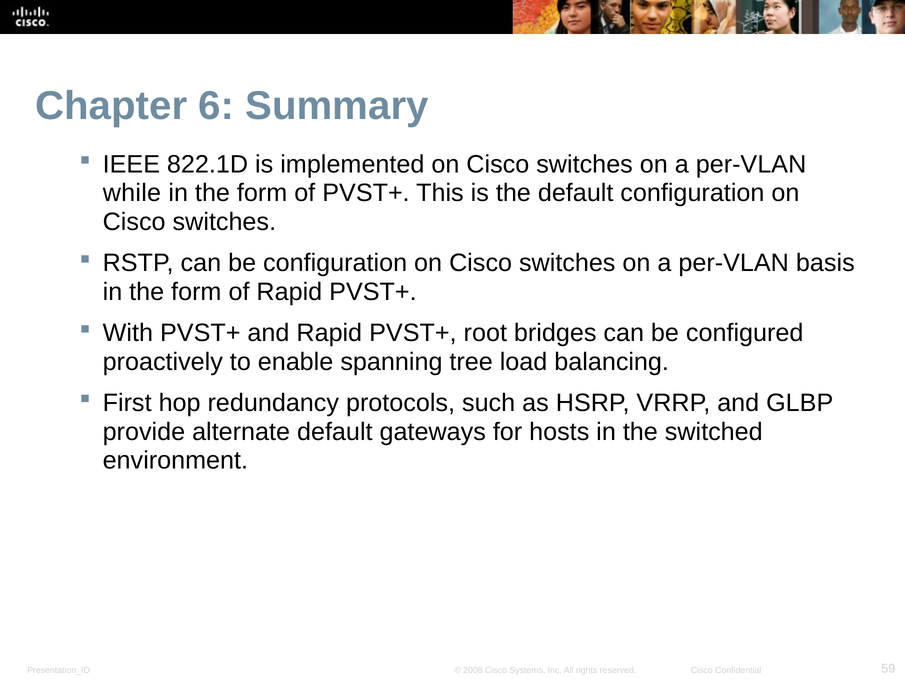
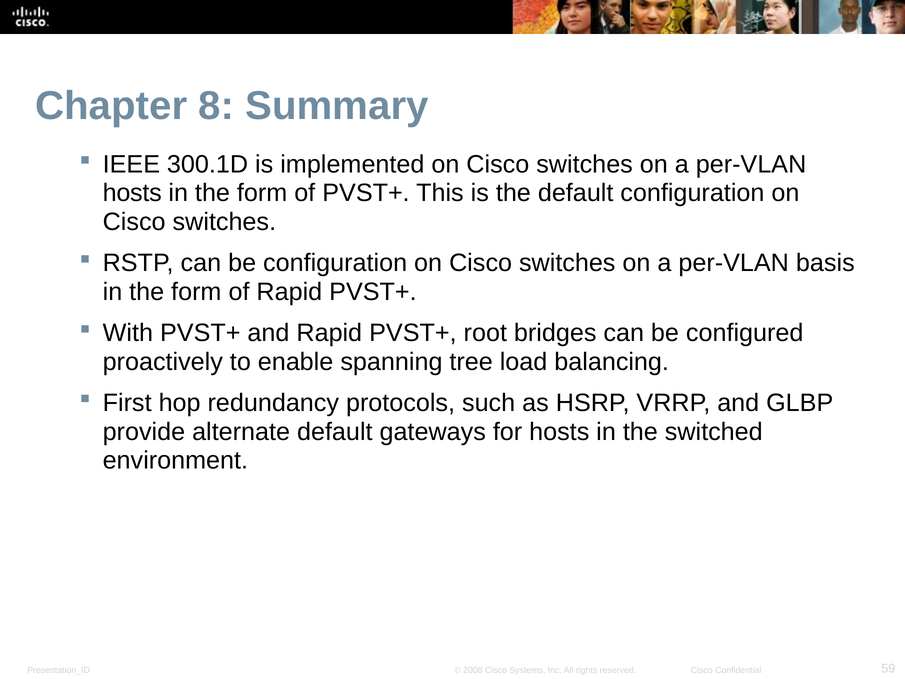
6: 6 -> 8 (216, 106)
822.1D: 822.1D -> 300.1D (208, 164)
while: while -> hosts (132, 193)
